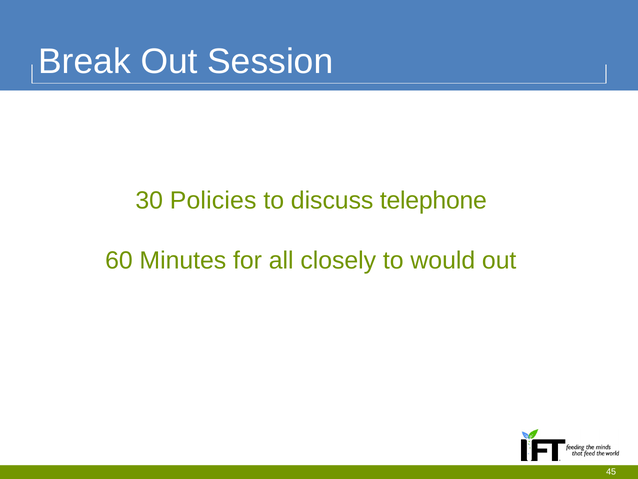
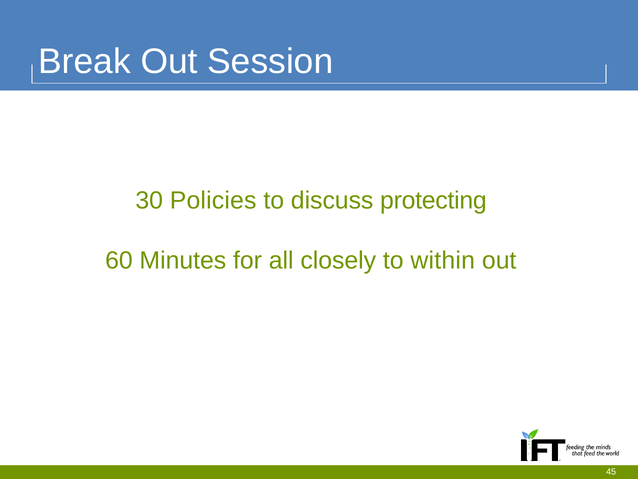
telephone: telephone -> protecting (433, 201)
would: would -> within (443, 260)
